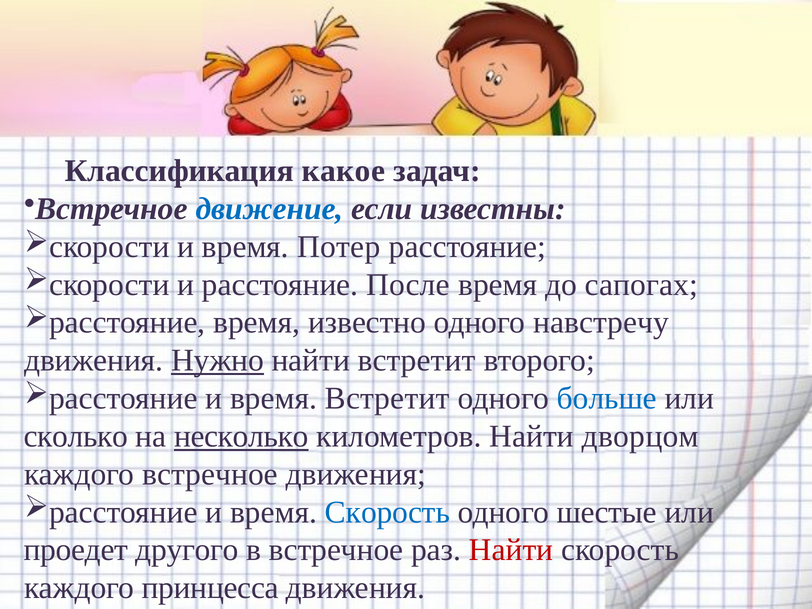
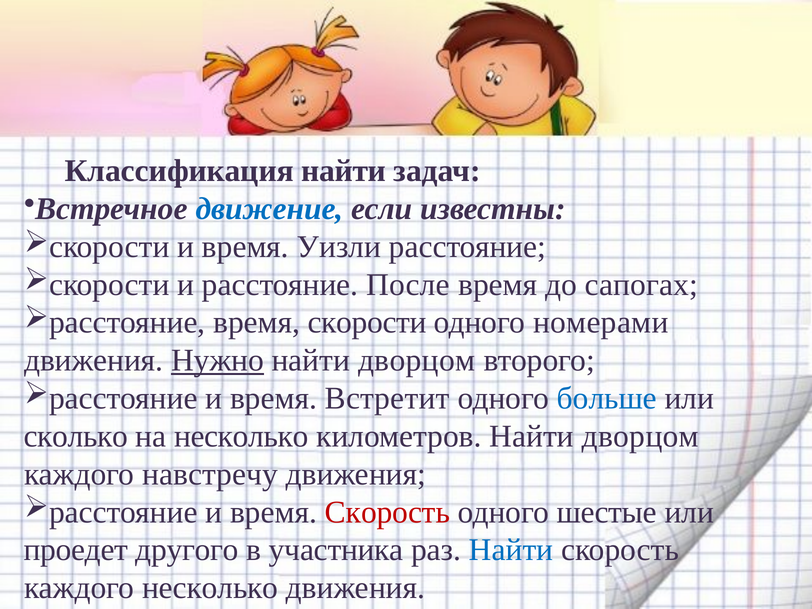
Классификация какое: какое -> найти (344, 171)
Потер: Потер -> Уизли (339, 247)
известно: известно -> скорости (367, 323)
навстречу: навстречу -> номерами (601, 323)
встретит: встретит -> дворцом (417, 360)
несколько underline: present -> none (241, 436)
каждого встречное: встречное -> навстречу (210, 474)
Скорость colour: blue -> red (387, 512)
в встречное: встречное -> участника (336, 550)
Найти colour: red -> blue (511, 550)
каждого принцесса: принцесса -> несколько (210, 588)
